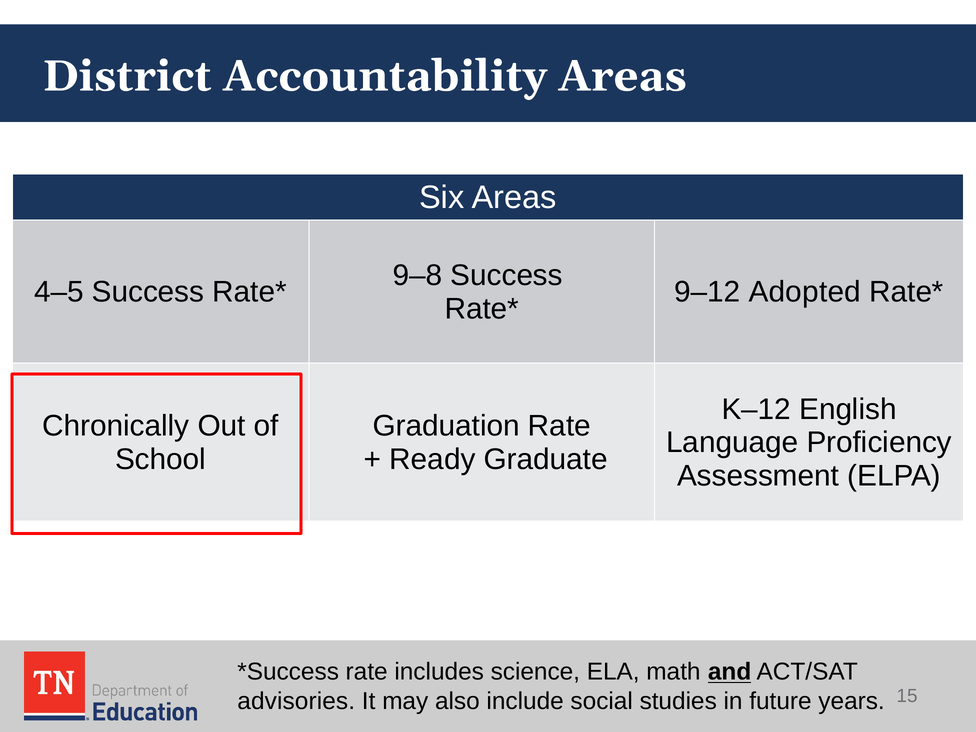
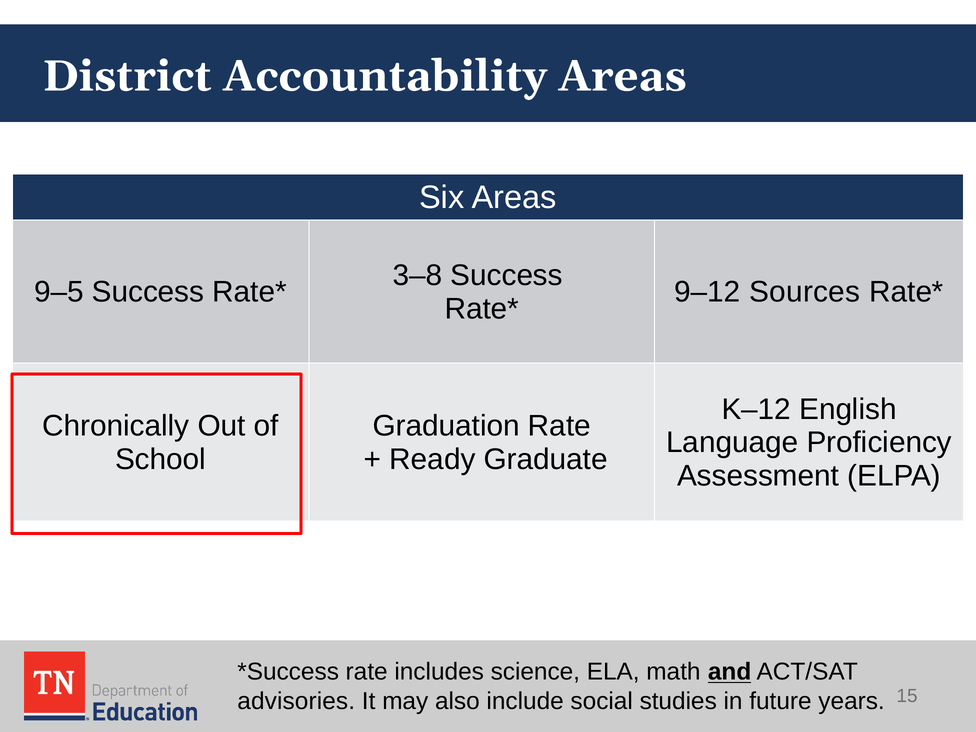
9–8: 9–8 -> 3–8 (417, 275)
4–5: 4–5 -> 9–5 (59, 292)
Adopted: Adopted -> Sources (805, 292)
